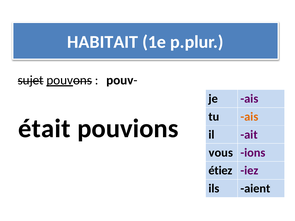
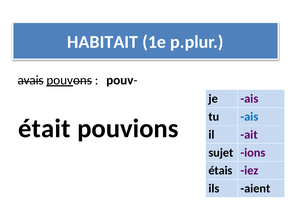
sujet: sujet -> avais (31, 80)
ais colour: orange -> blue (249, 117)
vous: vous -> sujet (221, 153)
étiez: étiez -> étais (220, 171)
